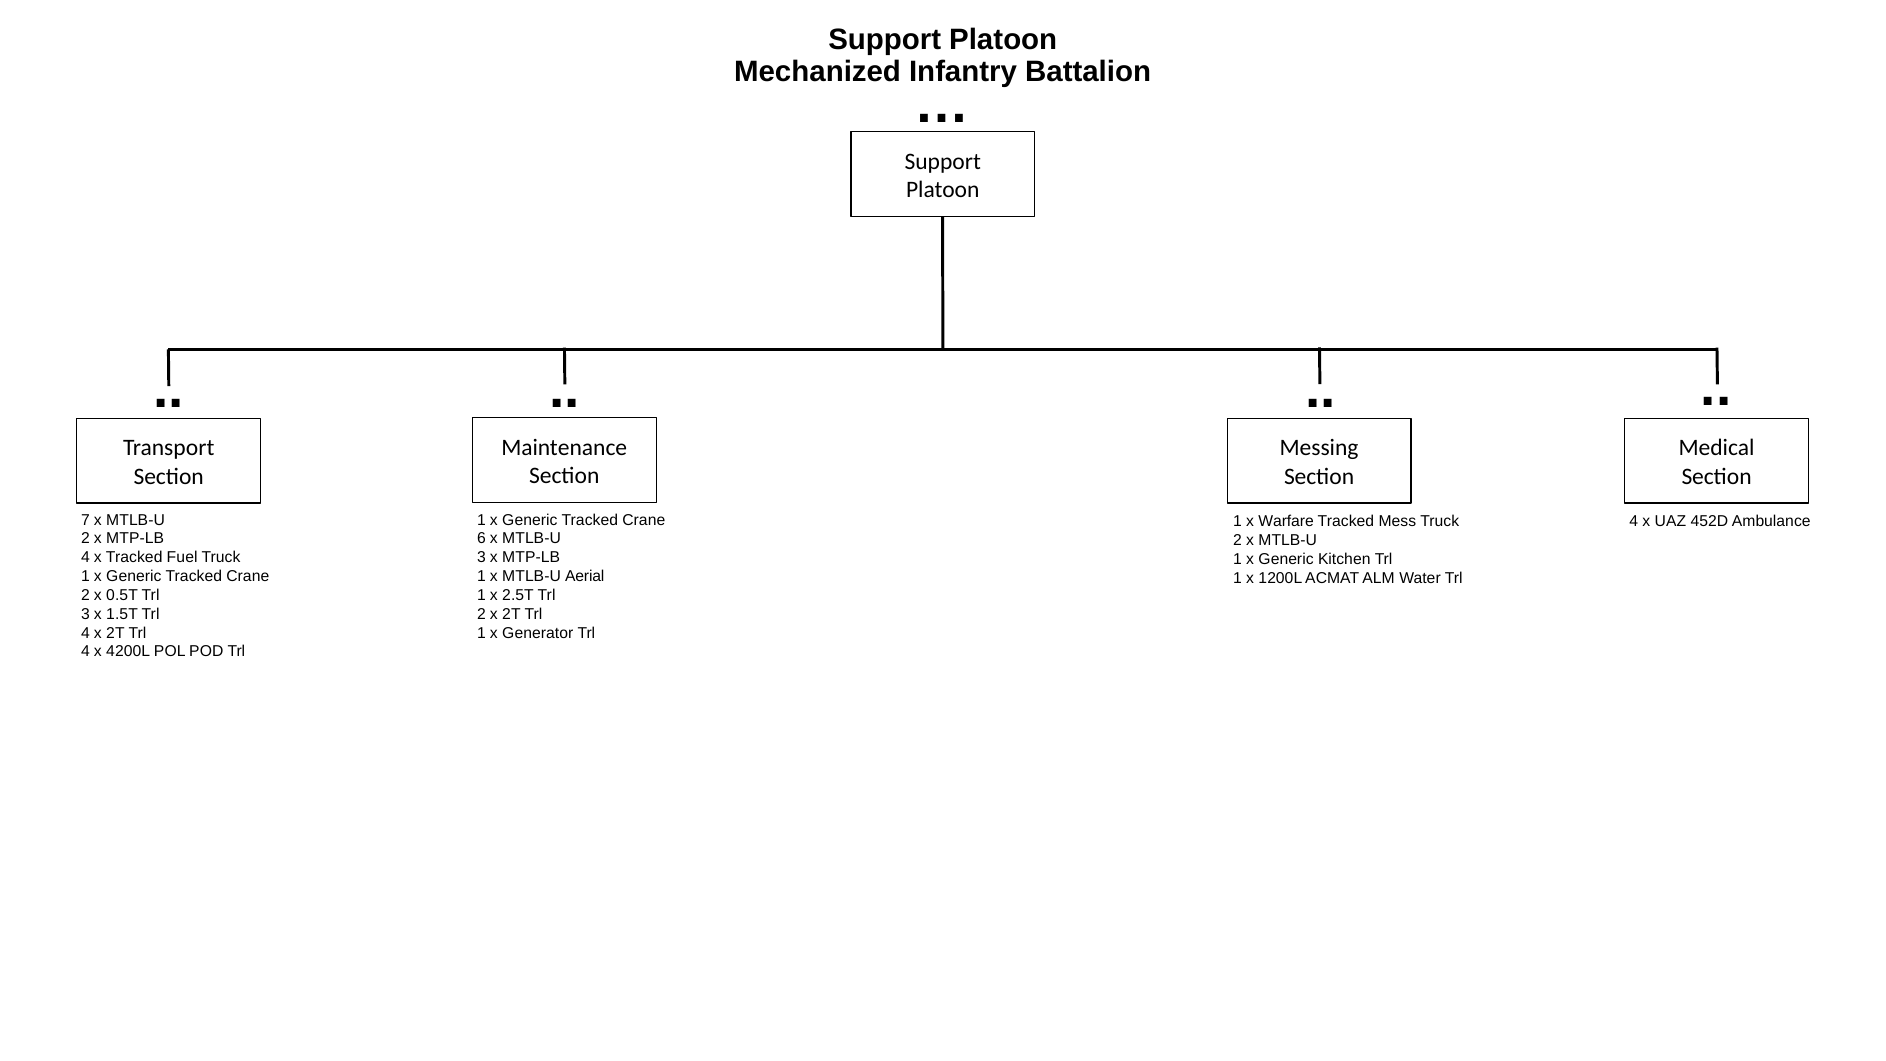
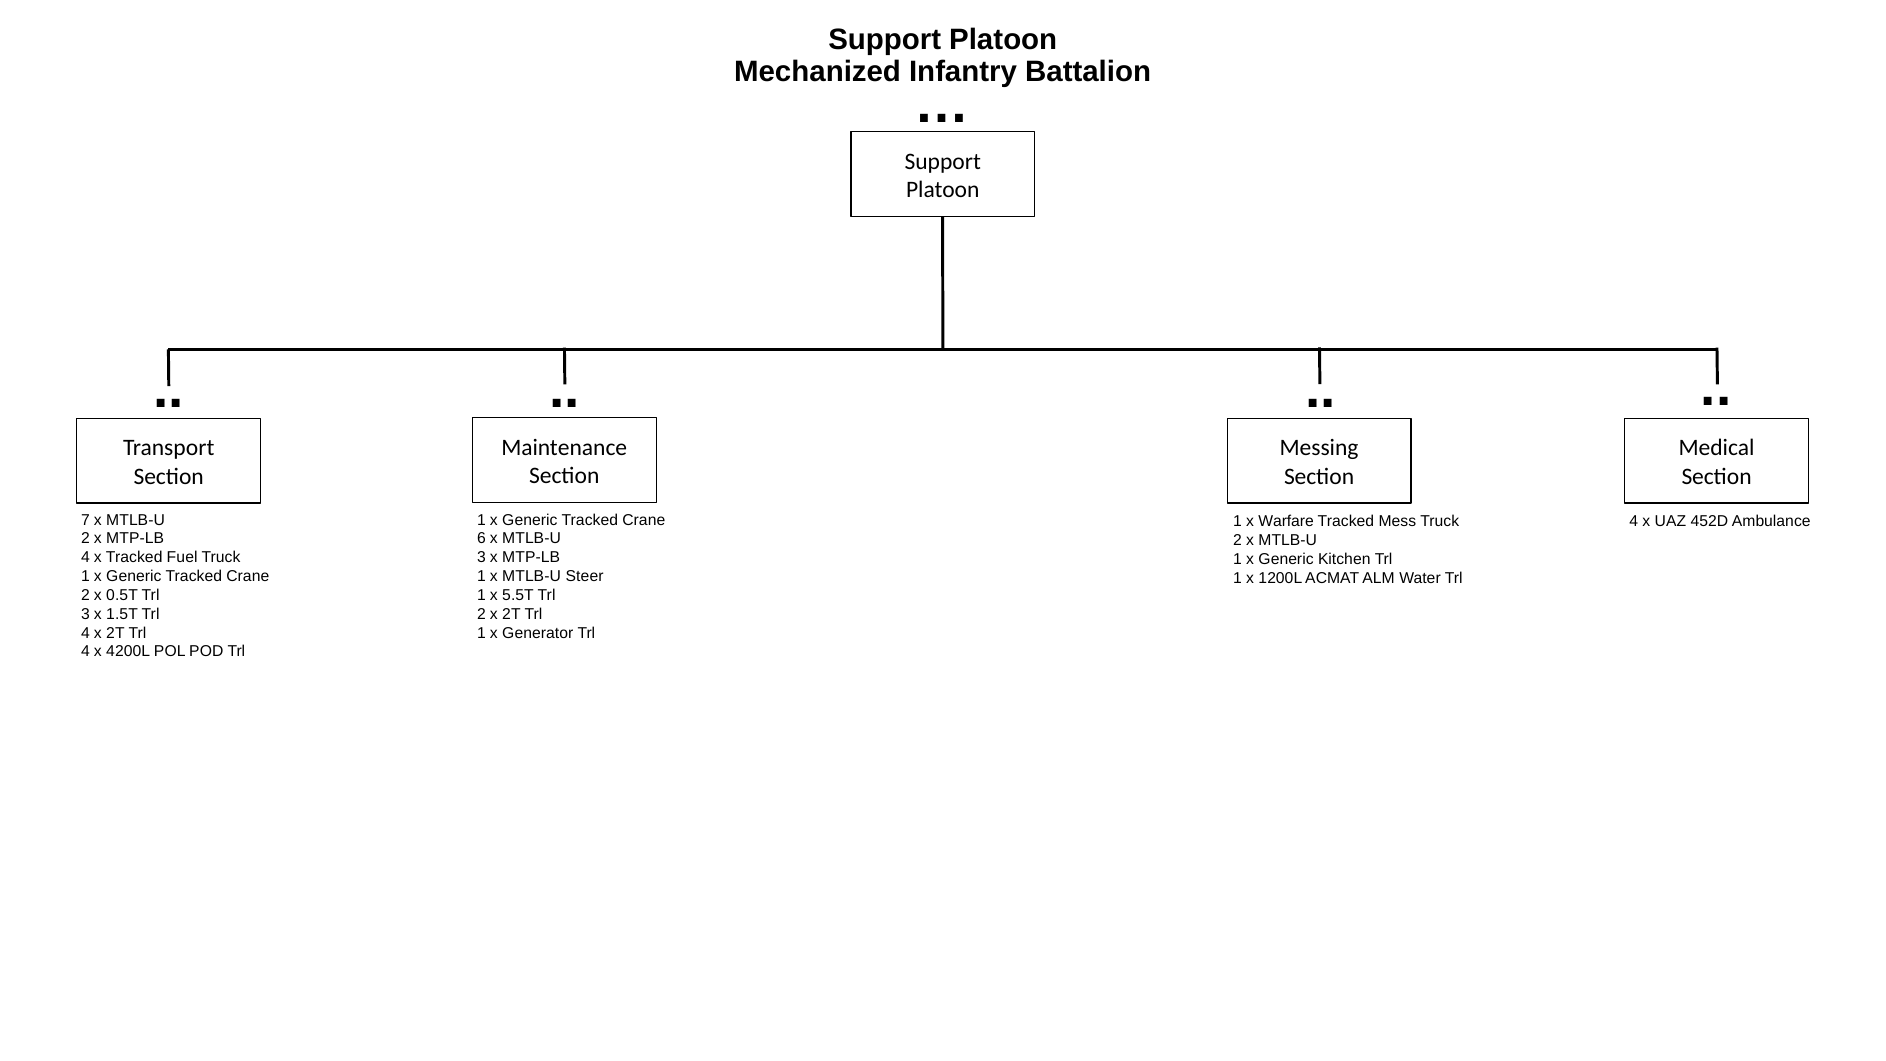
Aerial: Aerial -> Steer (585, 576)
2.5T: 2.5T -> 5.5T (518, 595)
